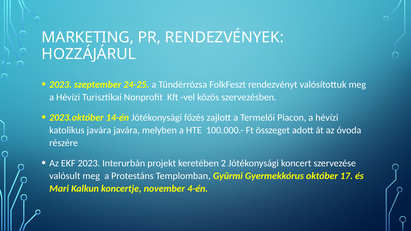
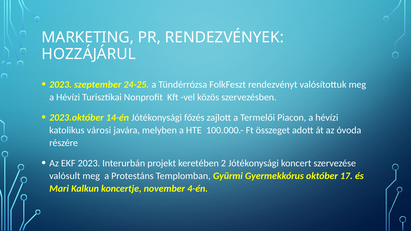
katolikus javára: javára -> városi (99, 130)
